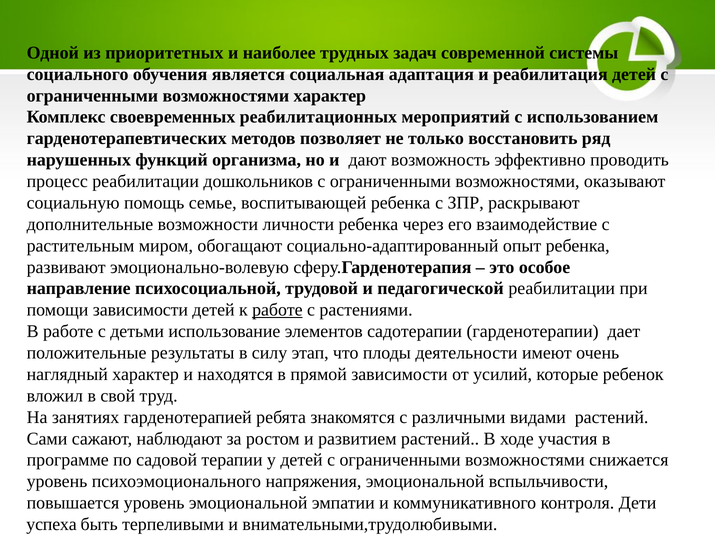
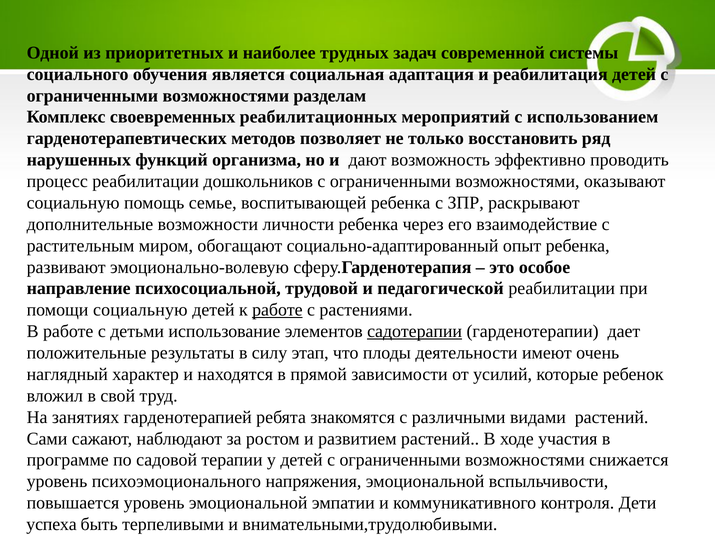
возможностями характер: характер -> разделам (330, 96)
помощи зависимости: зависимости -> социальную (140, 310)
садотерапии underline: none -> present (415, 332)
